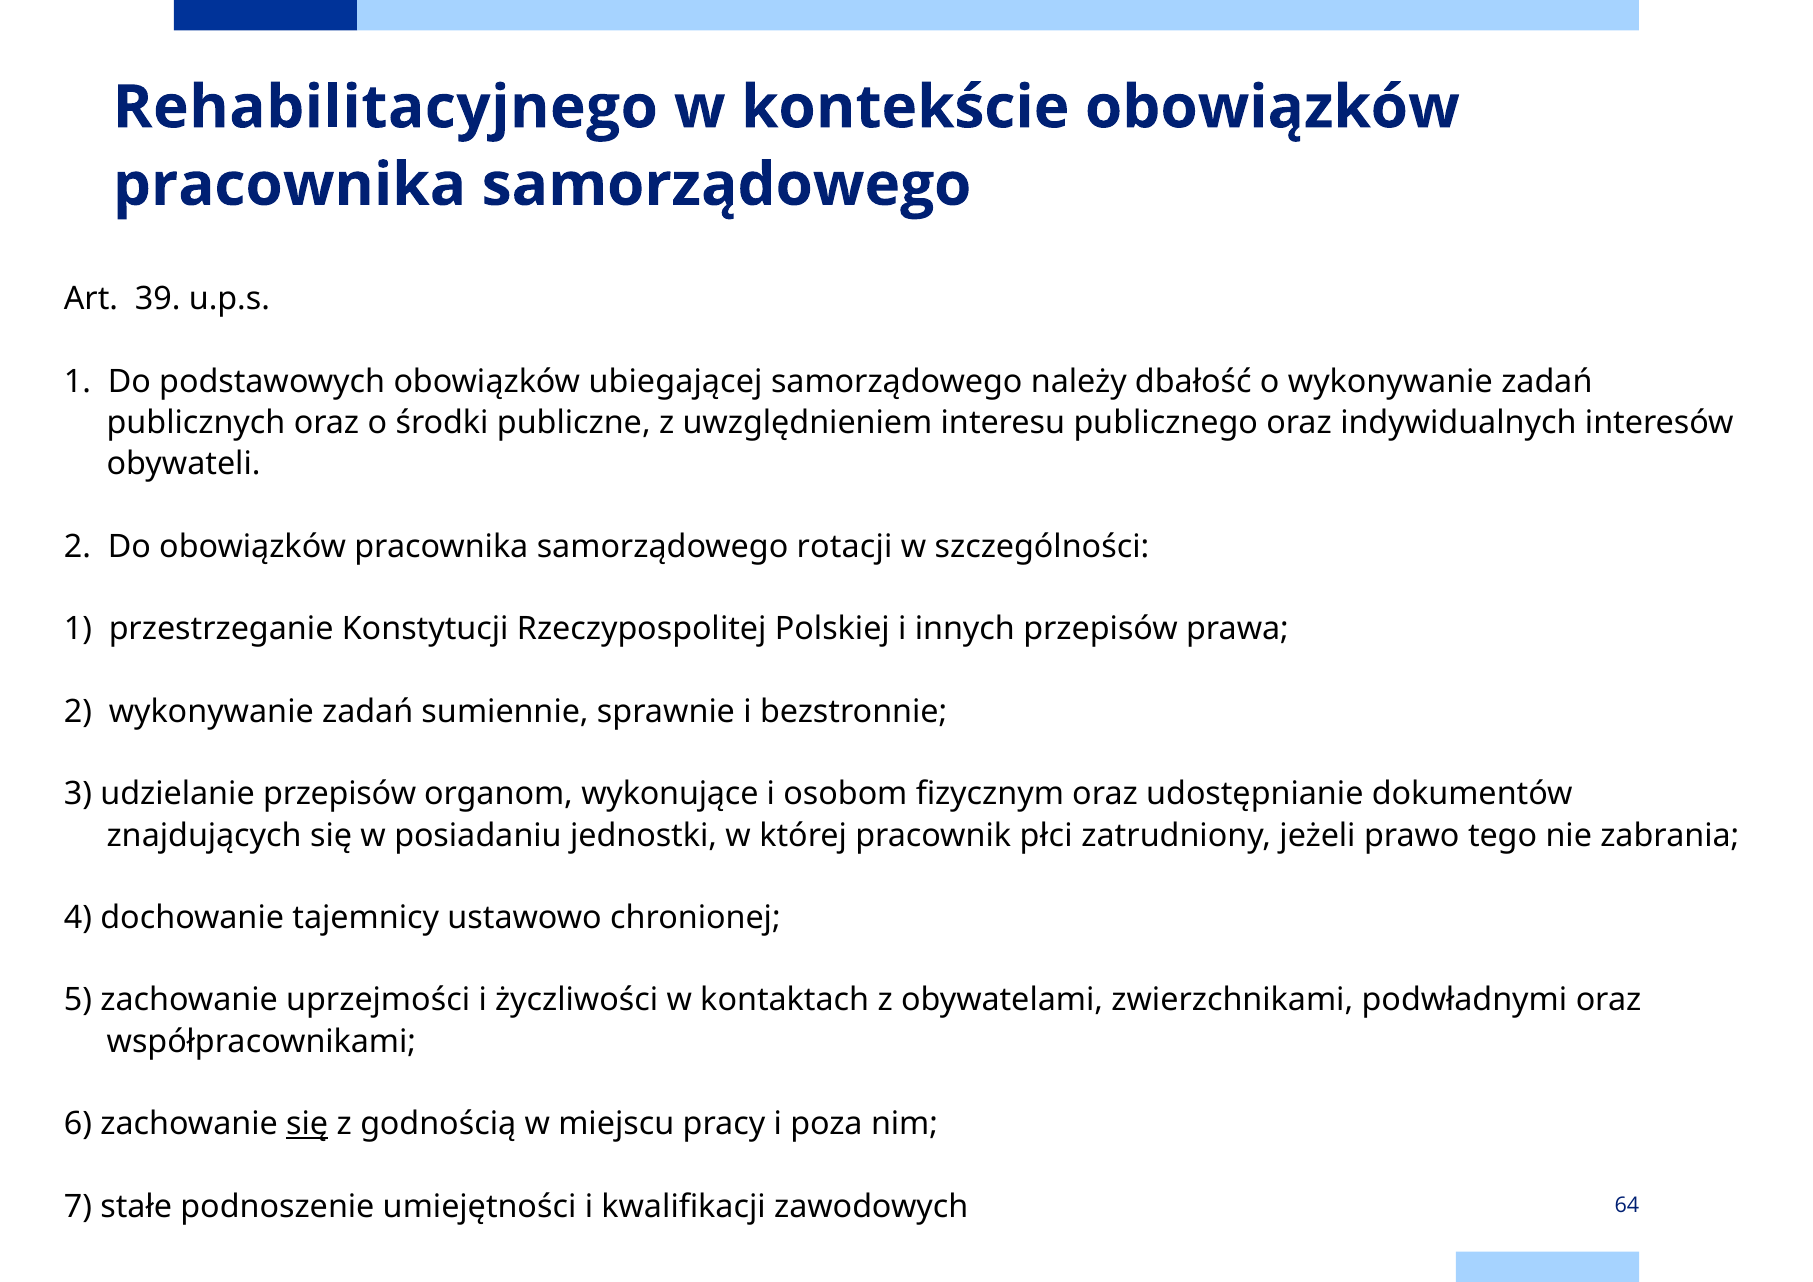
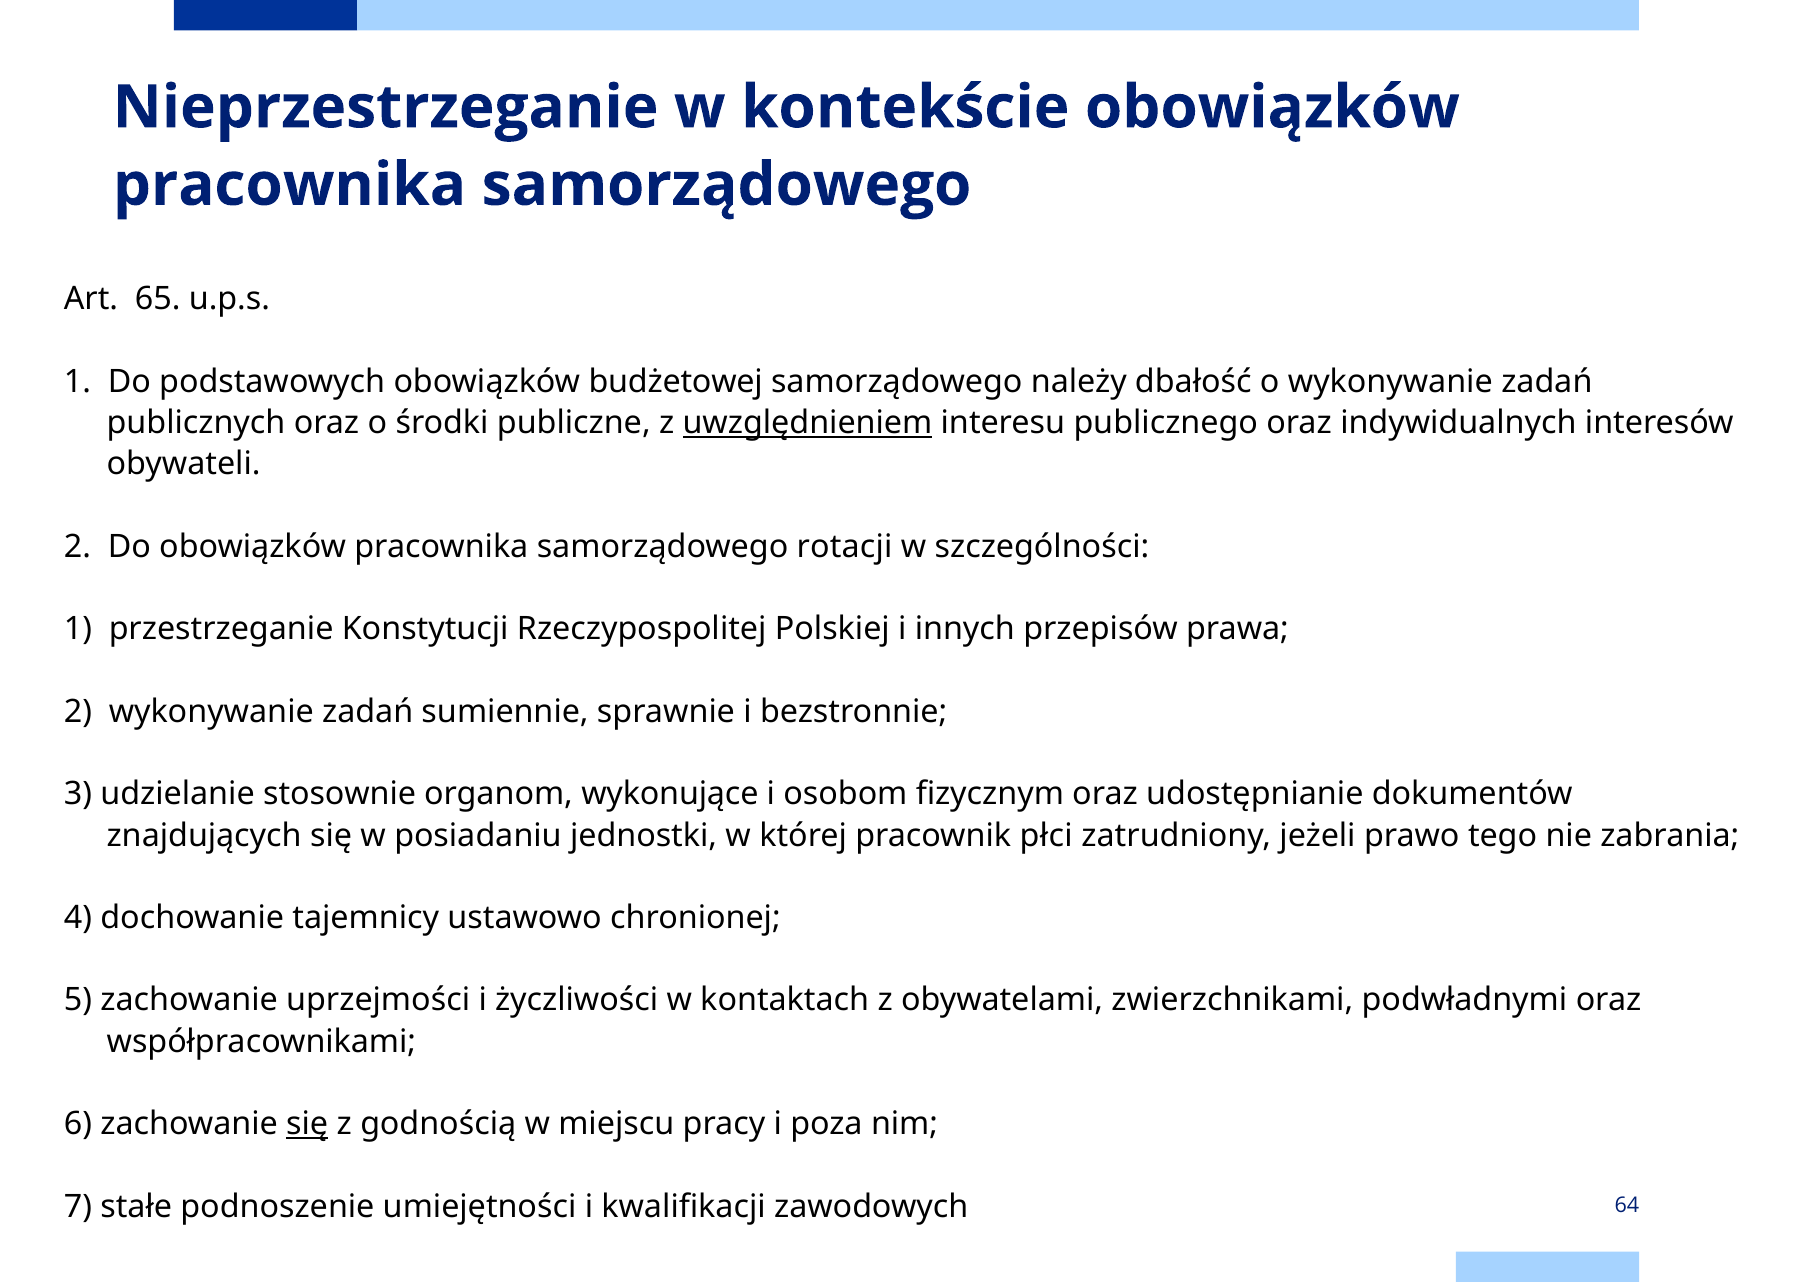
Rehabilitacyjnego: Rehabilitacyjnego -> Nieprzestrzeganie (386, 107)
39: 39 -> 65 (158, 299)
ubiegającej: ubiegającej -> budżetowej (676, 381)
uwzględnieniem underline: none -> present (807, 423)
udzielanie przepisów: przepisów -> stosownie (340, 794)
